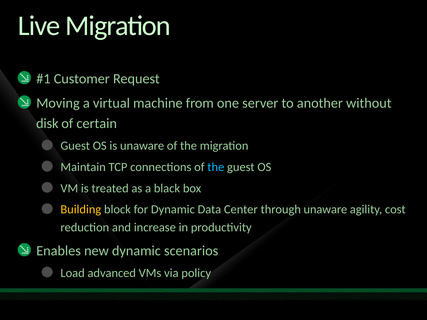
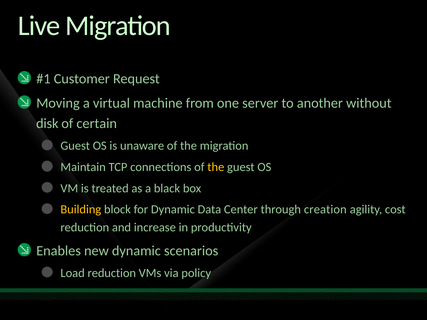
the colour: light blue -> yellow (216, 167)
through unaware: unaware -> creation (325, 210)
Load advanced: advanced -> reduction (112, 273)
